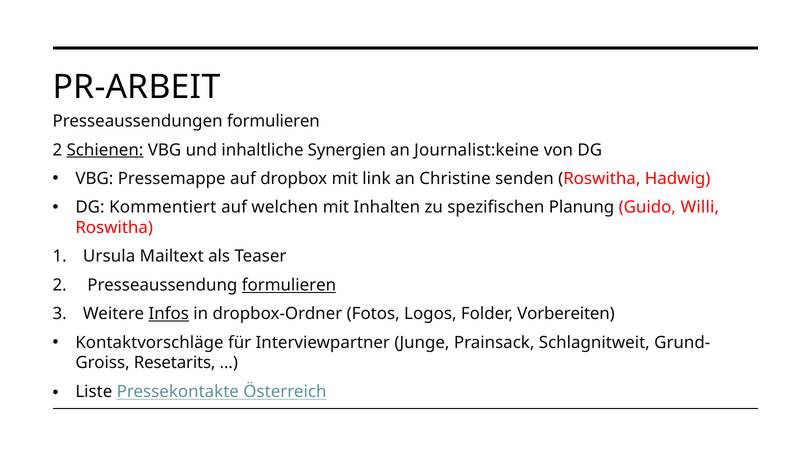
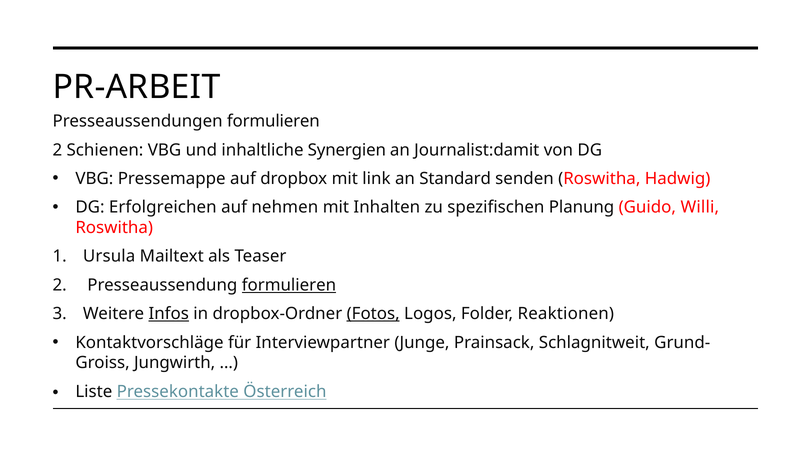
Schienen underline: present -> none (105, 150)
Journalist:keine: Journalist:keine -> Journalist:damit (477, 150)
Christine: Christine -> Standard (455, 179)
Kommentiert: Kommentiert -> Erfolgreichen (163, 207)
welchen: welchen -> nehmen (285, 207)
Fotos underline: none -> present (373, 314)
Vorbereiten: Vorbereiten -> Reaktionen (566, 314)
Resetarits: Resetarits -> Jungwirth (175, 363)
